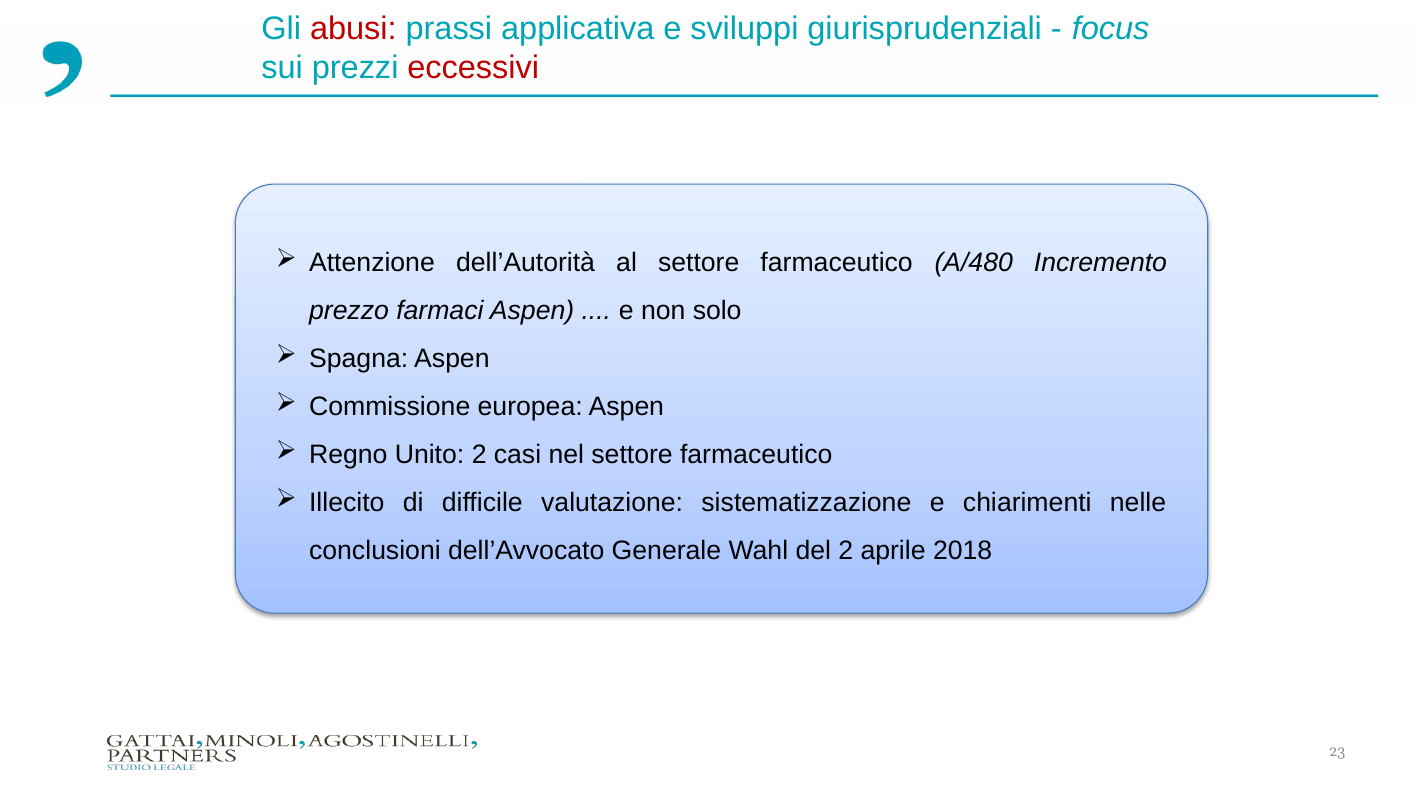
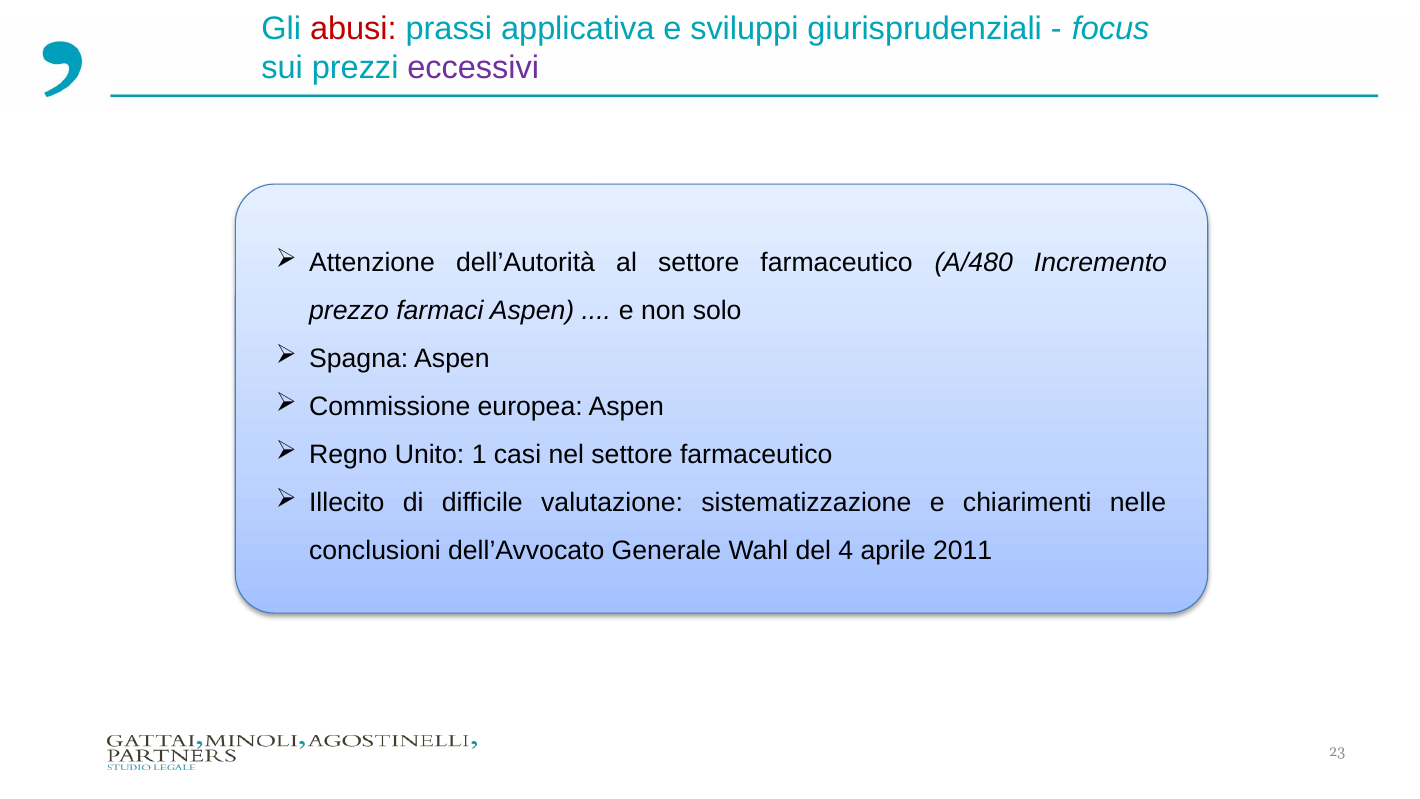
eccessivi colour: red -> purple (473, 68)
Unito 2: 2 -> 1 (479, 455)
del 2: 2 -> 4 (846, 550)
2018: 2018 -> 2011 (963, 550)
